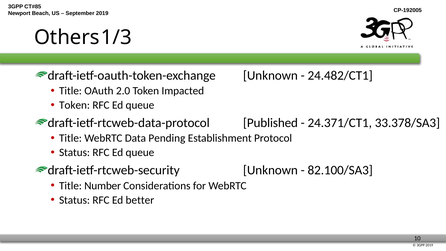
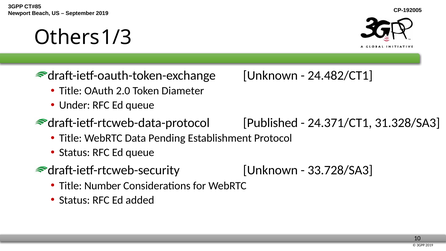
Impacted: Impacted -> Diameter (183, 91)
Token: Token -> Under (75, 105)
33.378/SA3: 33.378/SA3 -> 31.328/SA3 (407, 123)
82.100/SA3: 82.100/SA3 -> 33.728/SA3 (340, 170)
better: better -> added (140, 200)
